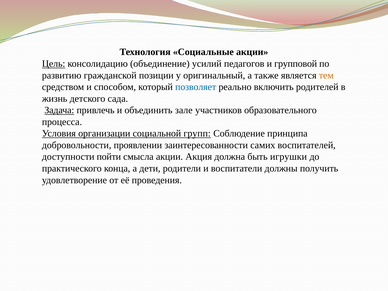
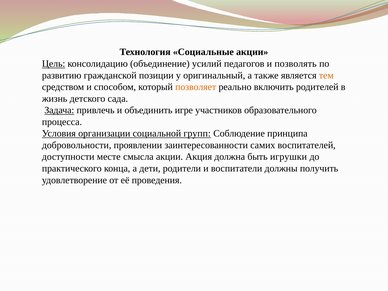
групповой: групповой -> позволять (296, 64)
позволяет colour: blue -> orange (196, 87)
зале: зале -> игре (184, 110)
пойти: пойти -> месте (109, 157)
